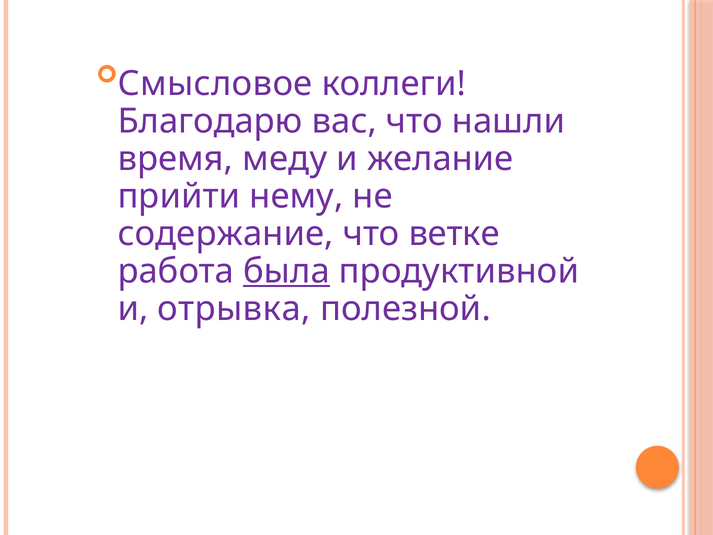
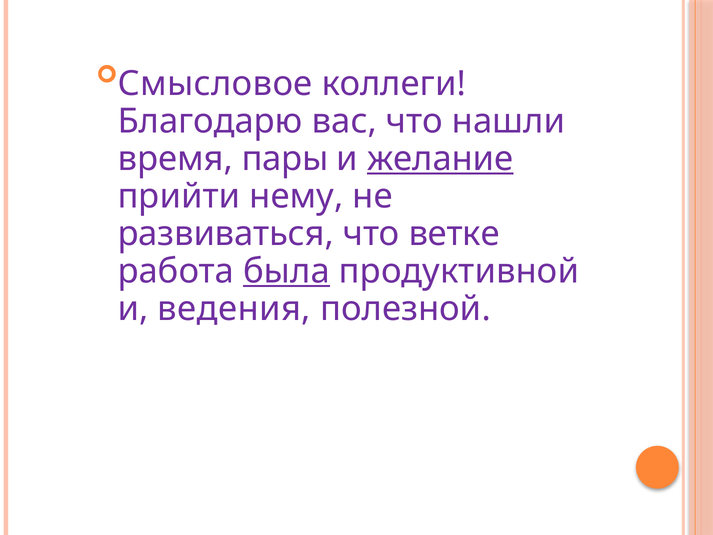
меду: меду -> пары (285, 159)
желание underline: none -> present (440, 159)
содержание: содержание -> развиваться (226, 234)
отрывка: отрывка -> ведения (234, 308)
